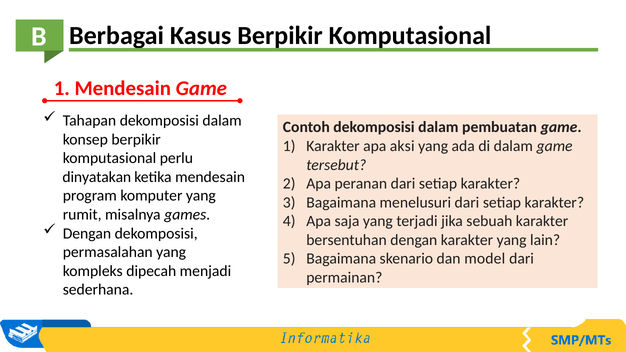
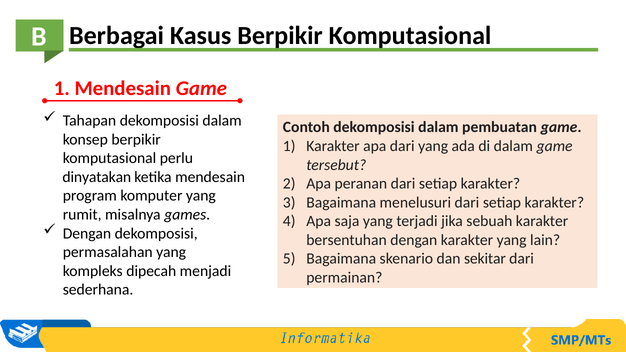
apa aksi: aksi -> dari (402, 146)
model: model -> sekitar (485, 259)
